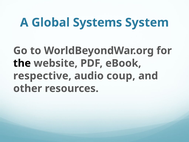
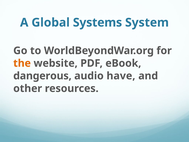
the colour: black -> orange (22, 63)
respective: respective -> dangerous (42, 76)
coup: coup -> have (121, 76)
